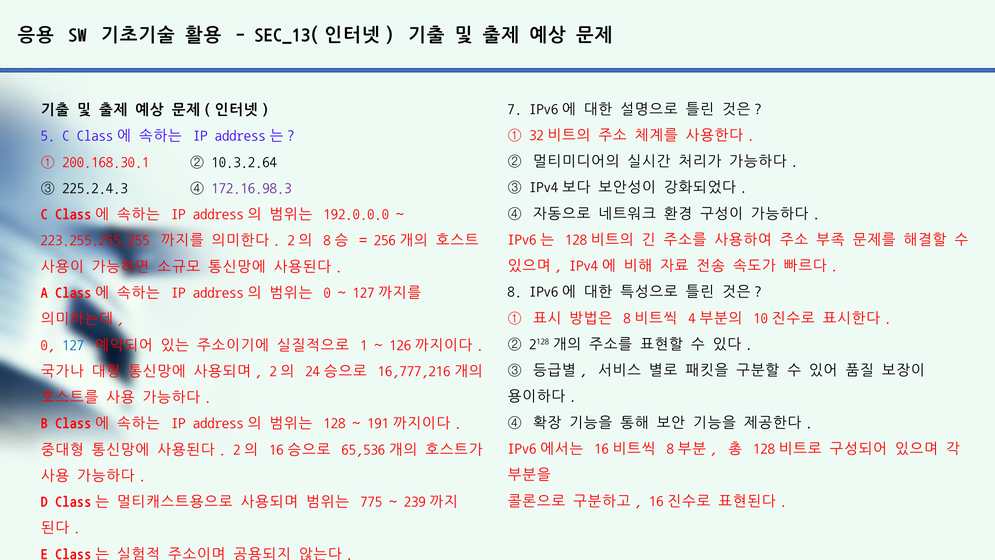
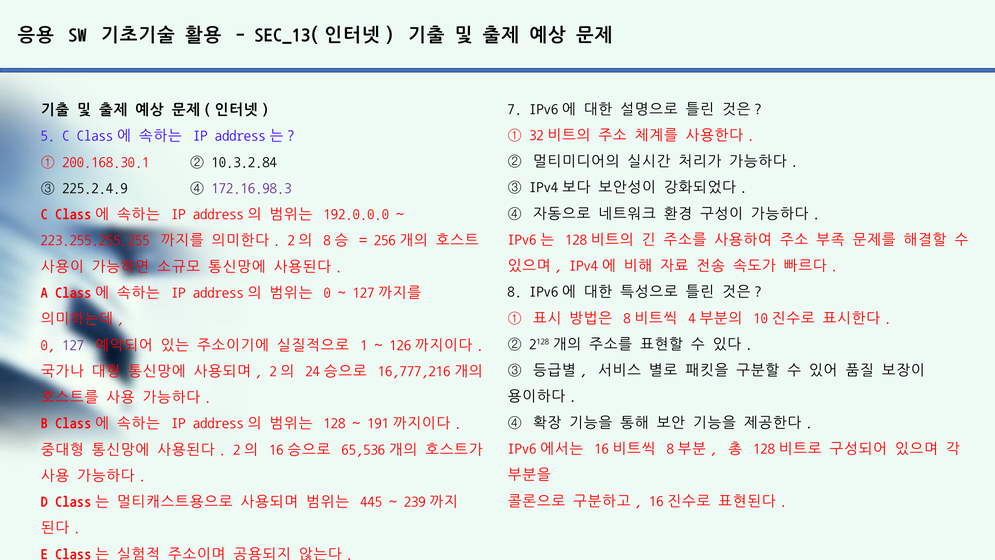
10.3.2.64: 10.3.2.64 -> 10.3.2.84 (244, 162)
225.2.4.3: 225.2.4.3 -> 225.2.4.9 (95, 188)
127 colour: blue -> purple (73, 345)
775: 775 -> 445 (371, 501)
